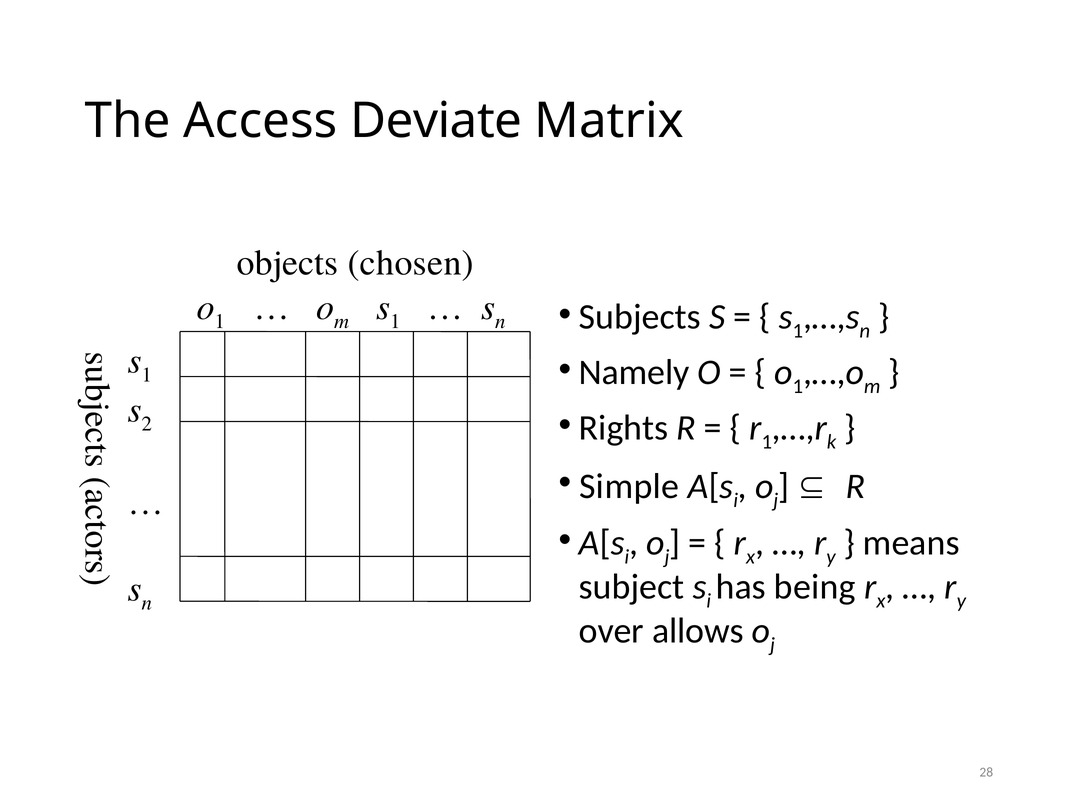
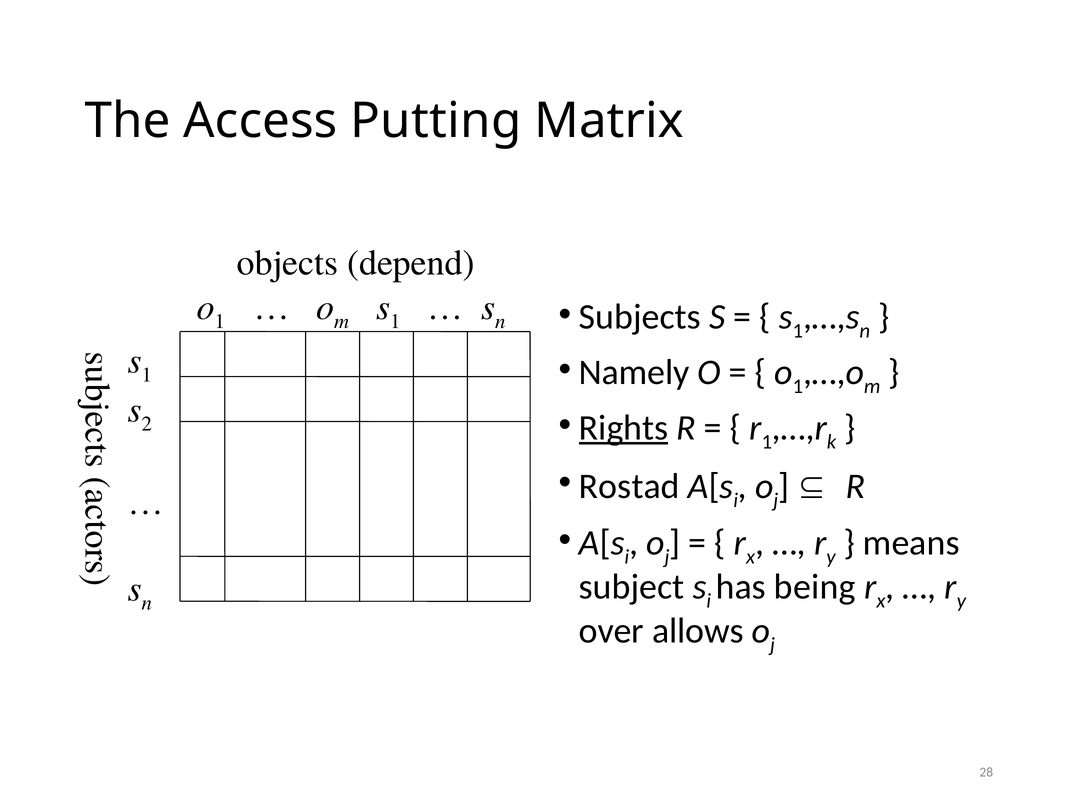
Deviate: Deviate -> Putting (436, 121)
chosen: chosen -> depend (411, 263)
Rights underline: none -> present (624, 428)
Simple: Simple -> Rostad (629, 486)
